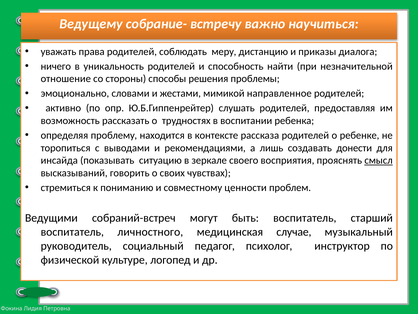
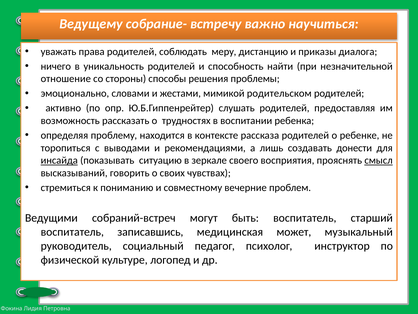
направленное: направленное -> родительском (279, 93)
инсайда underline: none -> present (59, 160)
ценности: ценности -> вечерние (246, 187)
личностного: личностного -> записавшись (150, 232)
случае: случае -> может (294, 232)
